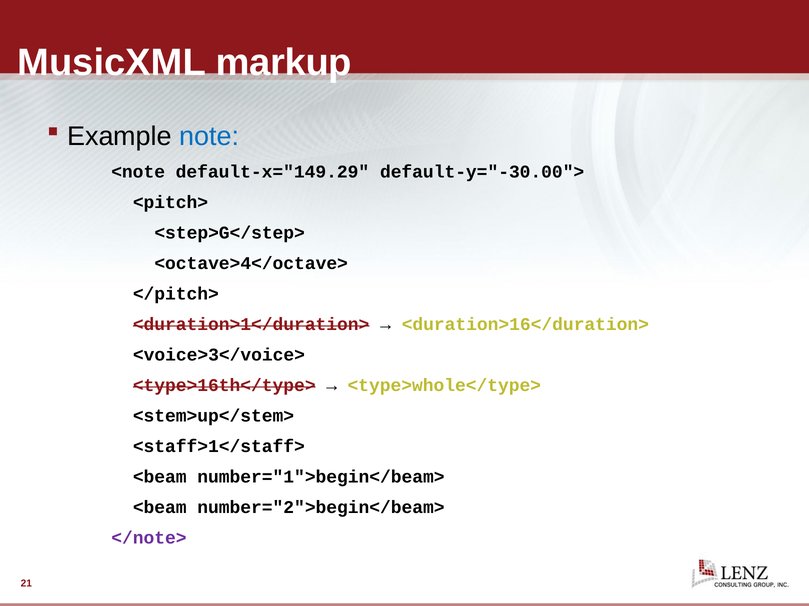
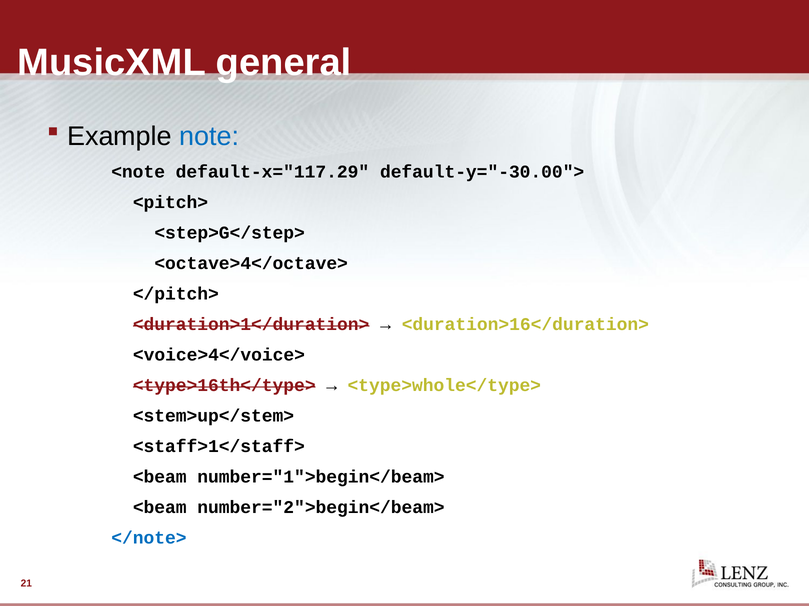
markup: markup -> general (284, 63)
default-x="149.29: default-x="149.29 -> default-x="117.29 (272, 172)
<voice>3</voice>: <voice>3</voice> -> <voice>4</voice> (219, 355)
</note> colour: purple -> blue (149, 539)
